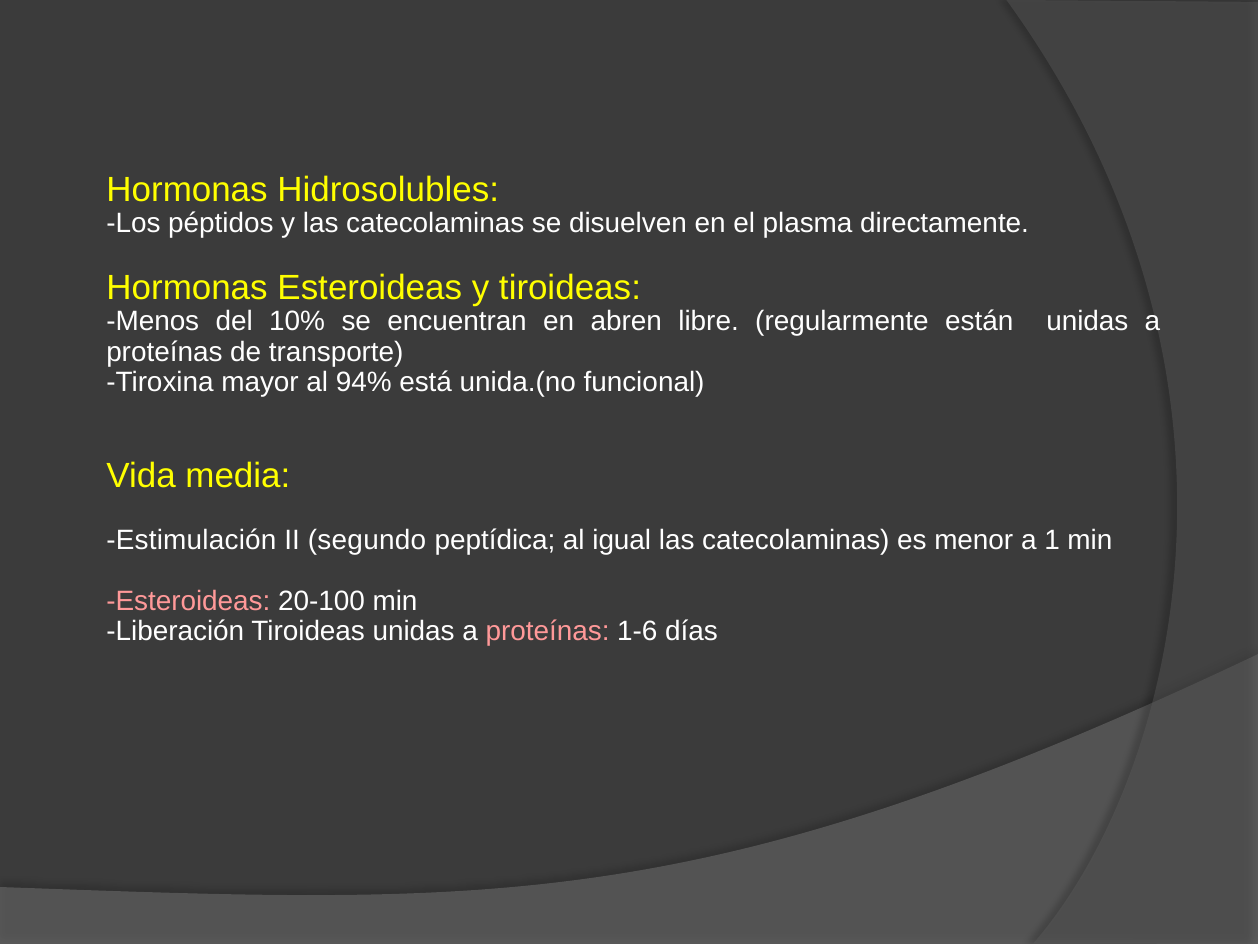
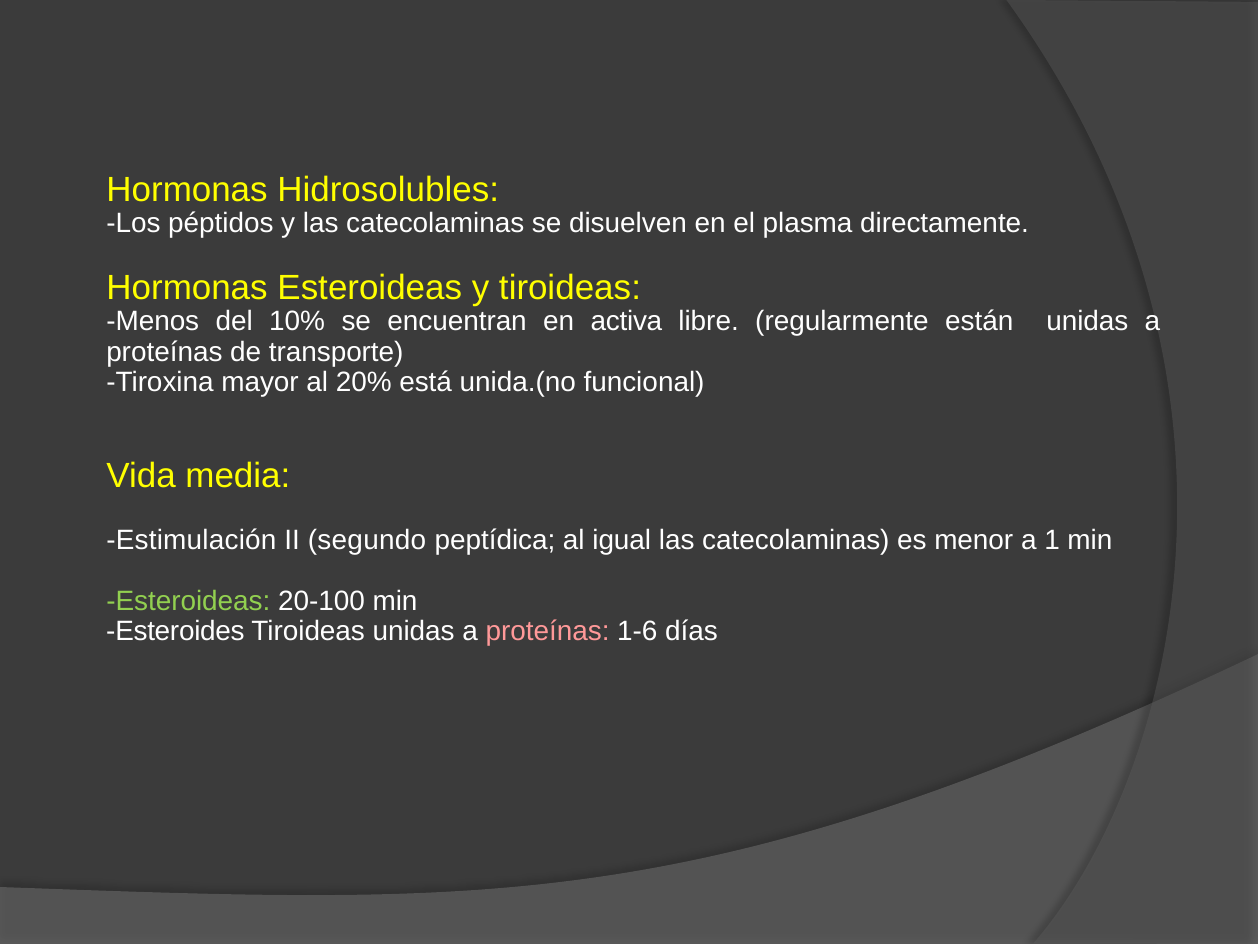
abren: abren -> activa (626, 321)
94%: 94% -> 20% (364, 382)
Esteroideas colour: pink -> light green (188, 601)
Liberación: Liberación -> Esteroides (175, 631)
